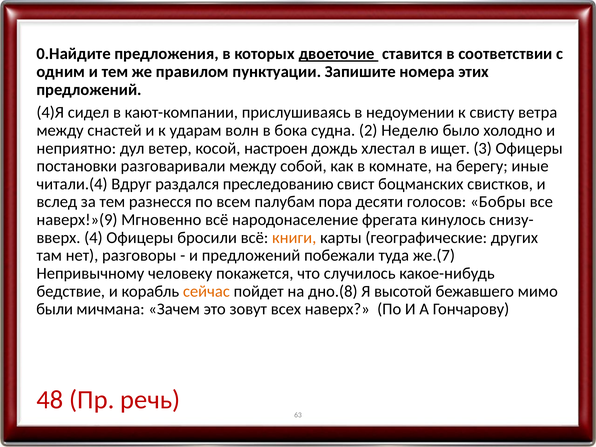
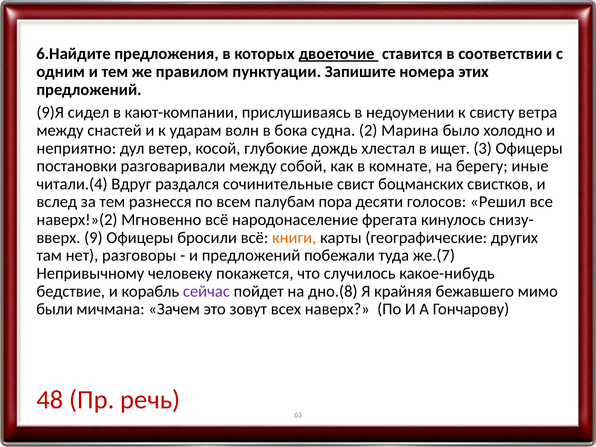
0.Найдите: 0.Найдите -> 6.Найдите (74, 54)
4)Я: 4)Я -> 9)Я (50, 112)
Неделю: Неделю -> Марина (410, 130)
настроен: настроен -> глубокие (276, 148)
преследованию: преследованию -> сочинительные (278, 184)
Бобры: Бобры -> Решил (498, 202)
наверх!»(9: наверх!»(9 -> наверх!»(2 (77, 220)
4: 4 -> 9 (93, 238)
сейчас colour: orange -> purple (206, 291)
высотой: высотой -> крайняя (403, 291)
